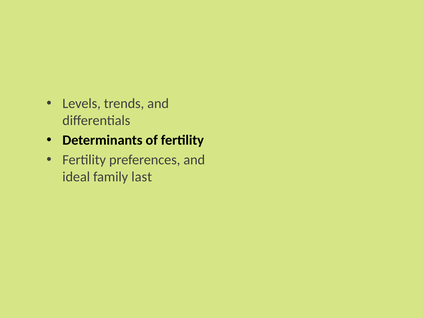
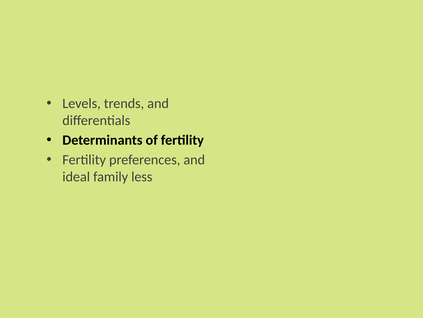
last: last -> less (142, 177)
